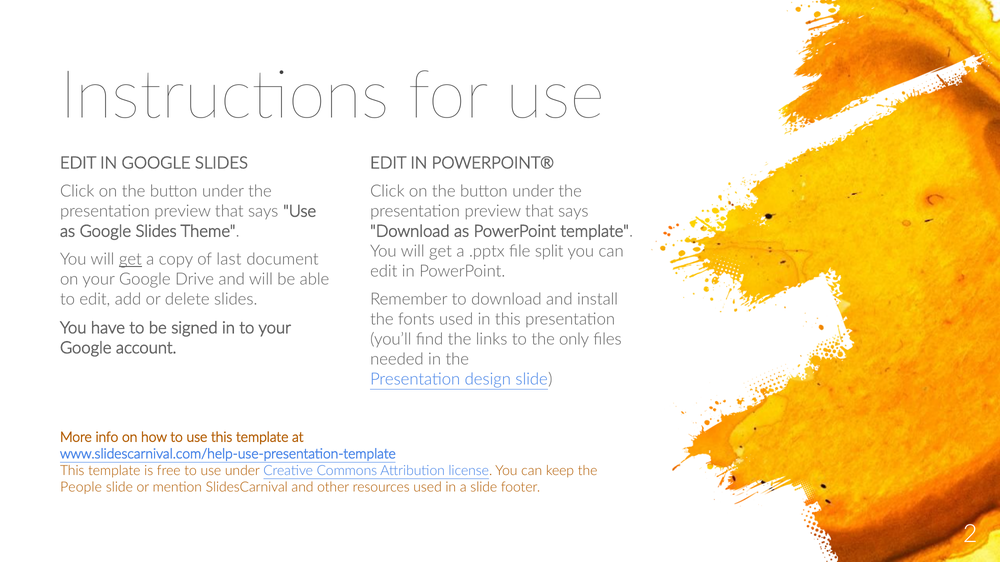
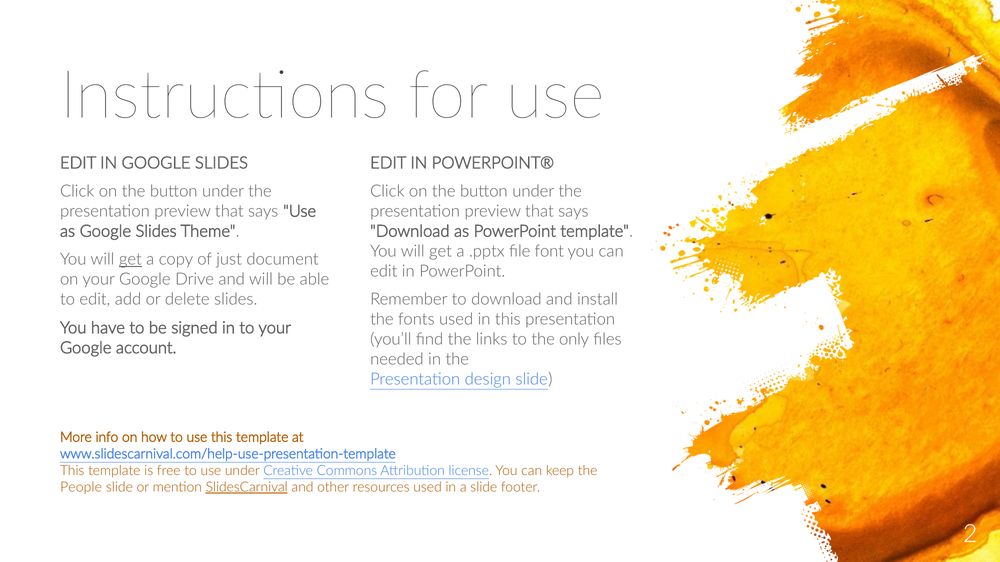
split: split -> font (549, 251)
last: last -> just (229, 260)
SlidesCarnival underline: none -> present (247, 488)
